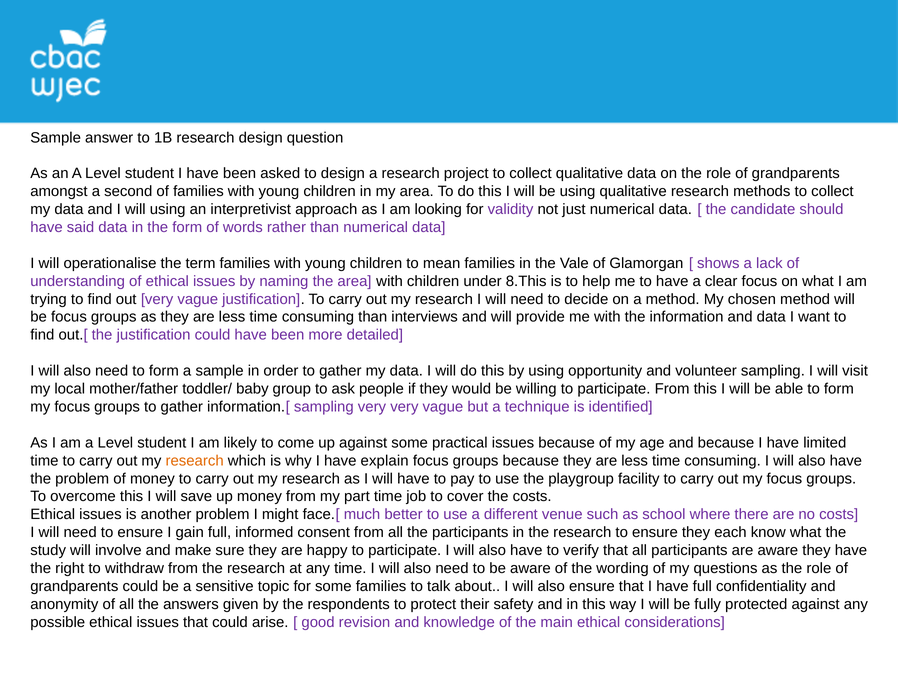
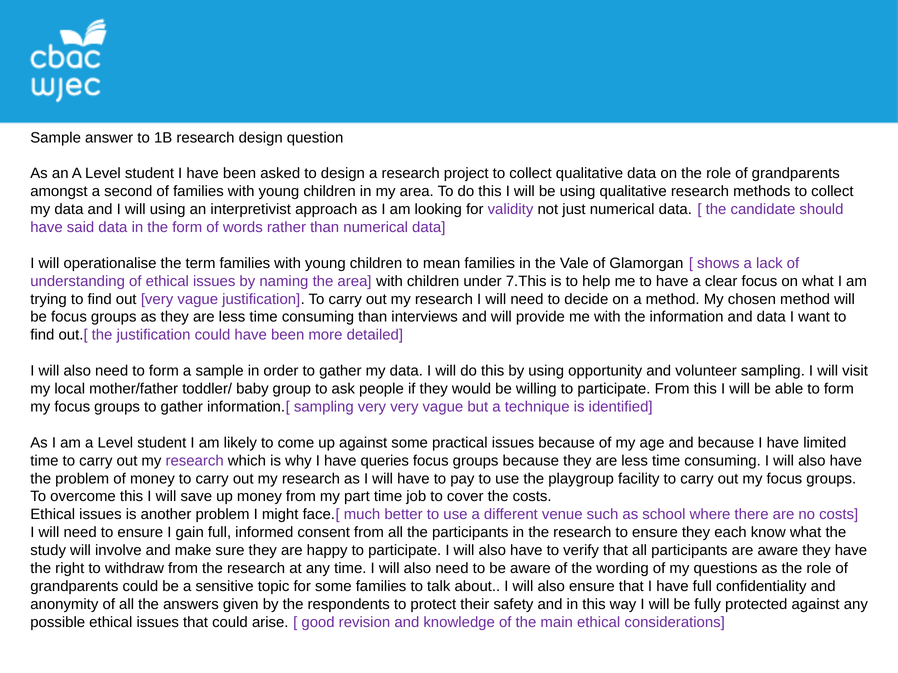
8.This: 8.This -> 7.This (526, 281)
research colour: orange -> purple (195, 461)
explain: explain -> queries (385, 461)
